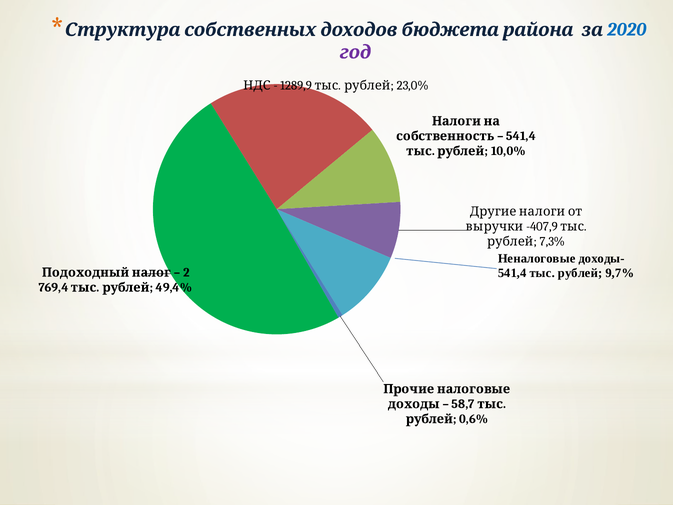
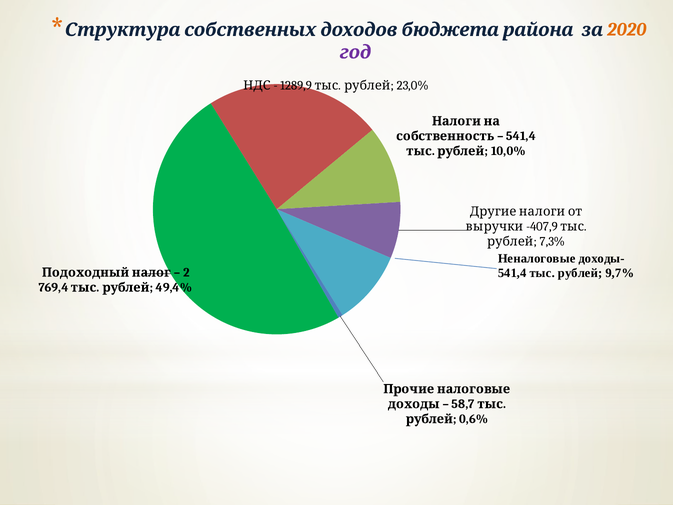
2020 colour: blue -> orange (627, 30)
